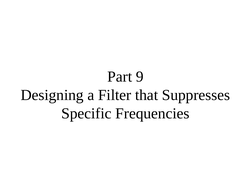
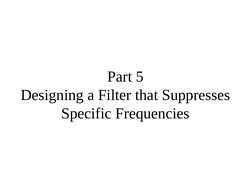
9: 9 -> 5 (140, 77)
